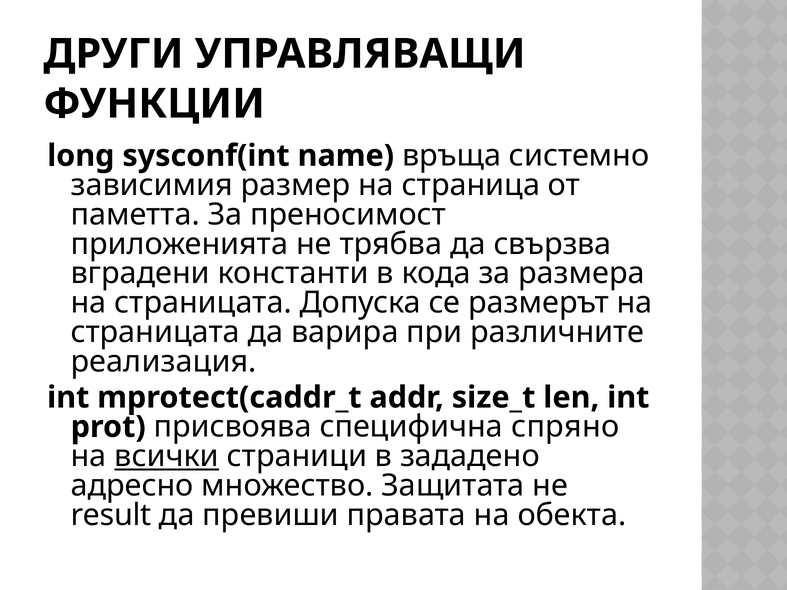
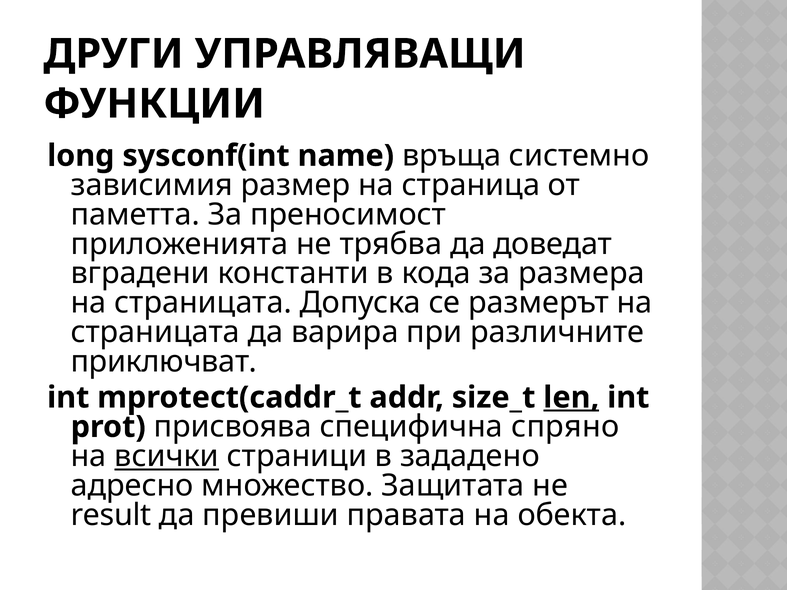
свързва: свързва -> доведат (553, 244)
реализация: реализация -> приключват (164, 362)
len underline: none -> present (571, 398)
